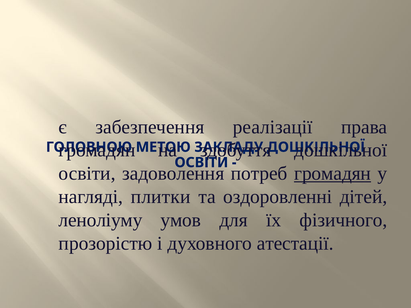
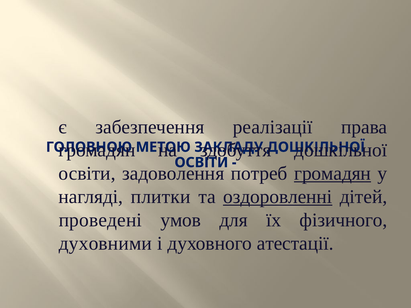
оздоровленні underline: none -> present (278, 197)
леноліуму: леноліуму -> проведені (100, 220)
прозорістю: прозорістю -> духовними (105, 243)
